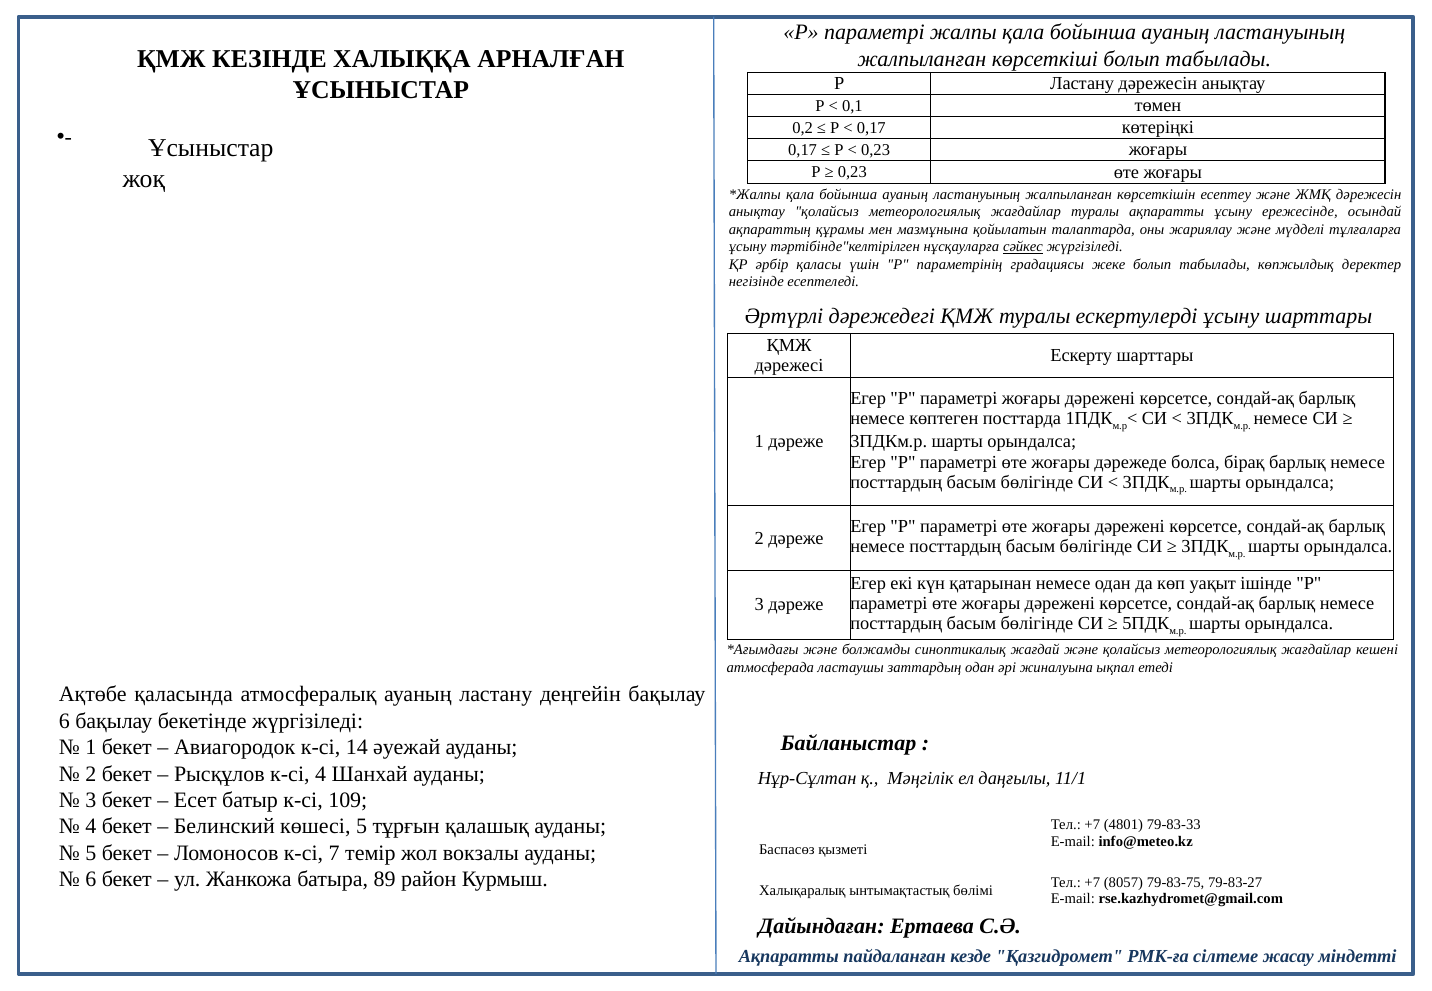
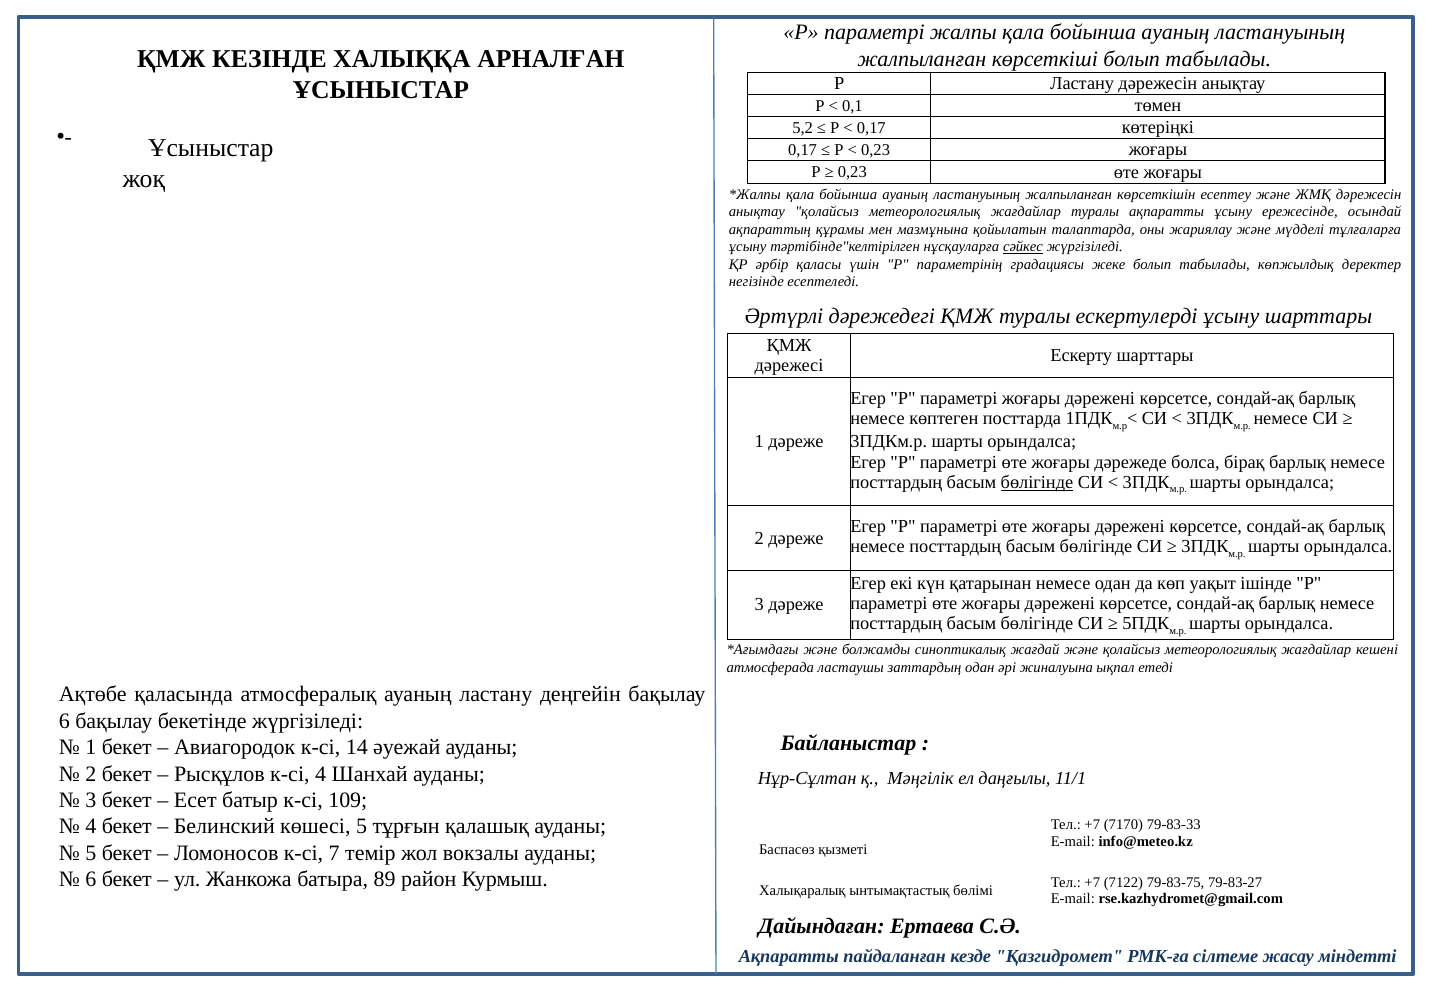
0,2: 0,2 -> 5,2 (803, 128)
бөлігінде underline: none -> present (1037, 482)
4801: 4801 -> 7170 (1123, 825)
8057: 8057 -> 7122 (1123, 883)
